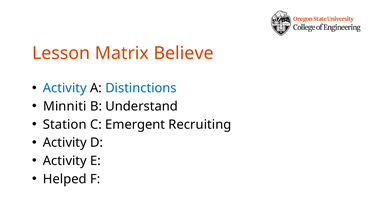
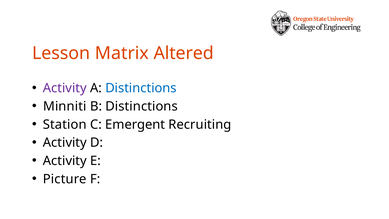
Believe: Believe -> Altered (184, 53)
Activity colour: blue -> purple (65, 88)
B Understand: Understand -> Distinctions (142, 106)
Helped: Helped -> Picture (65, 179)
